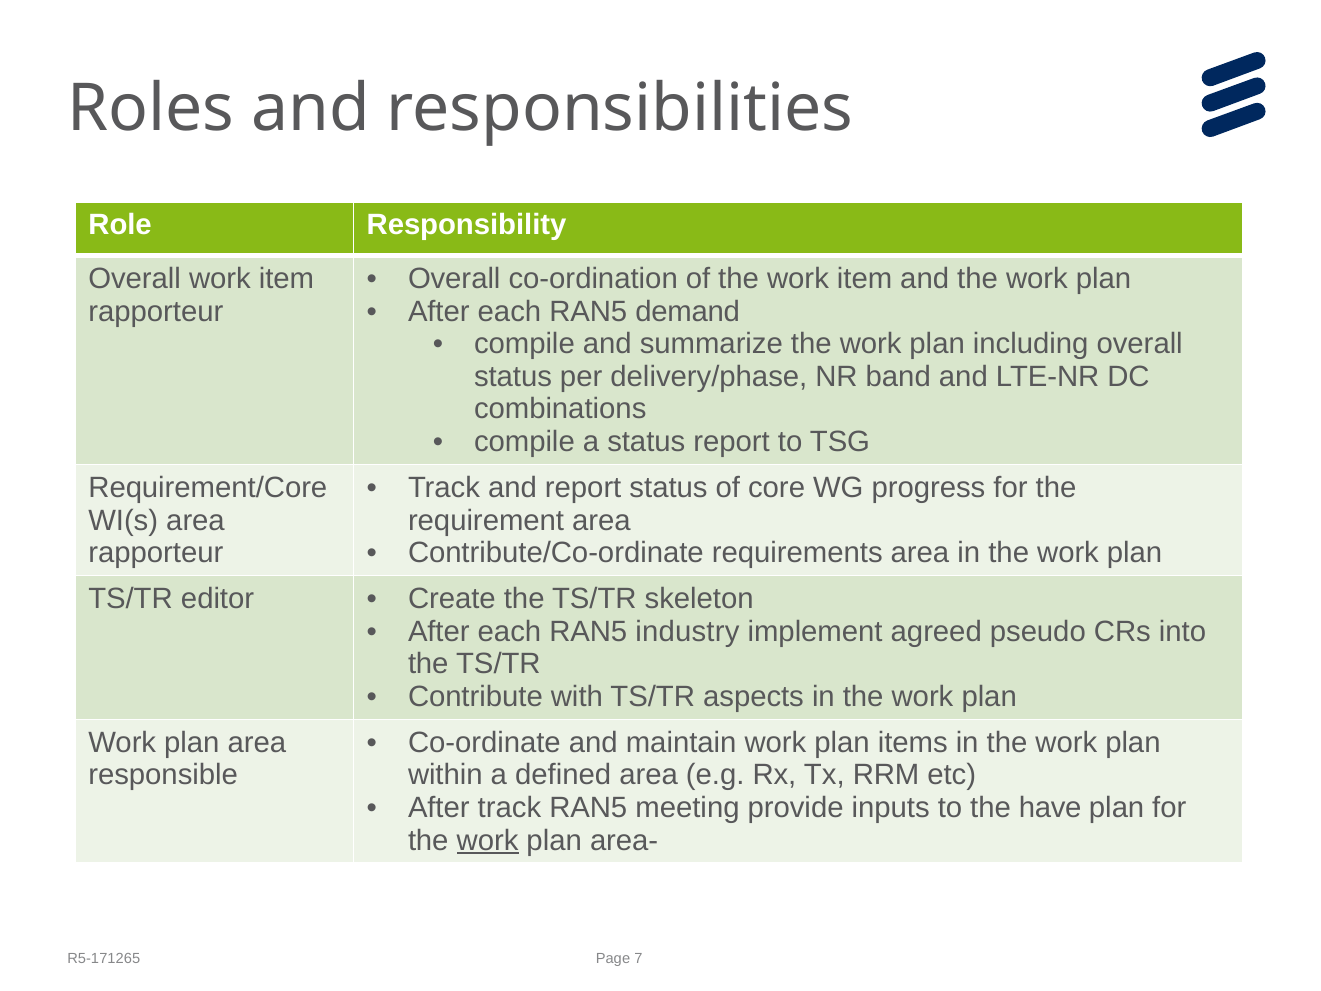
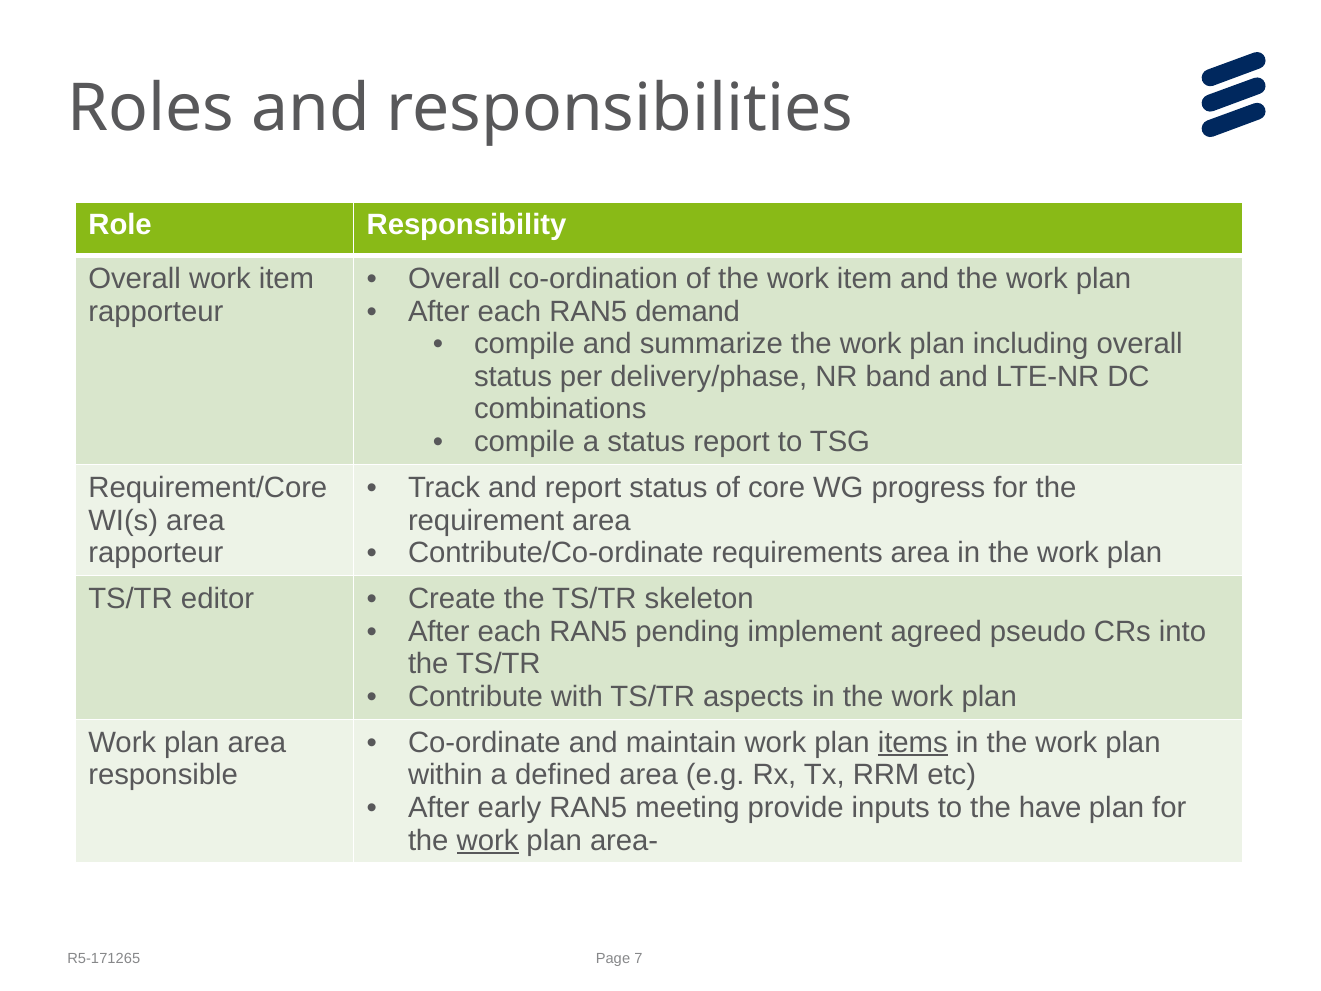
industry: industry -> pending (687, 631)
items underline: none -> present (913, 742)
After track: track -> early (509, 808)
